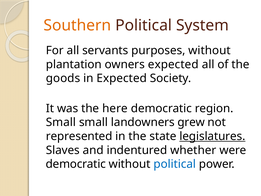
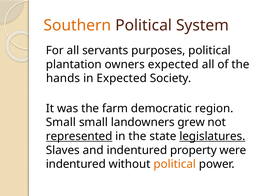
purposes without: without -> political (210, 50)
goods: goods -> hands (63, 78)
here: here -> farm (115, 108)
represented underline: none -> present (79, 136)
whether: whether -> property (193, 150)
democratic: democratic -> indentured (76, 164)
political colour: blue -> orange (175, 164)
